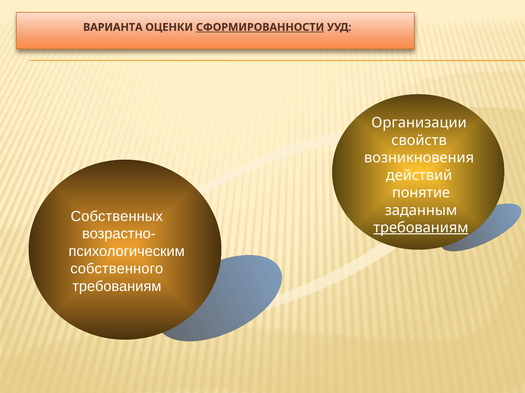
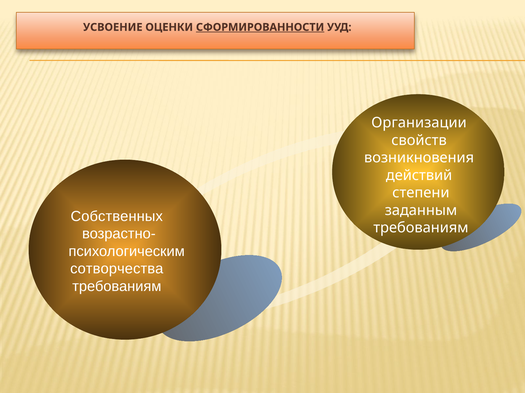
ВАРИАНТА: ВАРИАНТА -> УСВОЕНИЕ (113, 27)
понятие: понятие -> степени (421, 193)
требованиям underline: present -> none (421, 228)
собственного: собственного -> сотворчества (117, 269)
